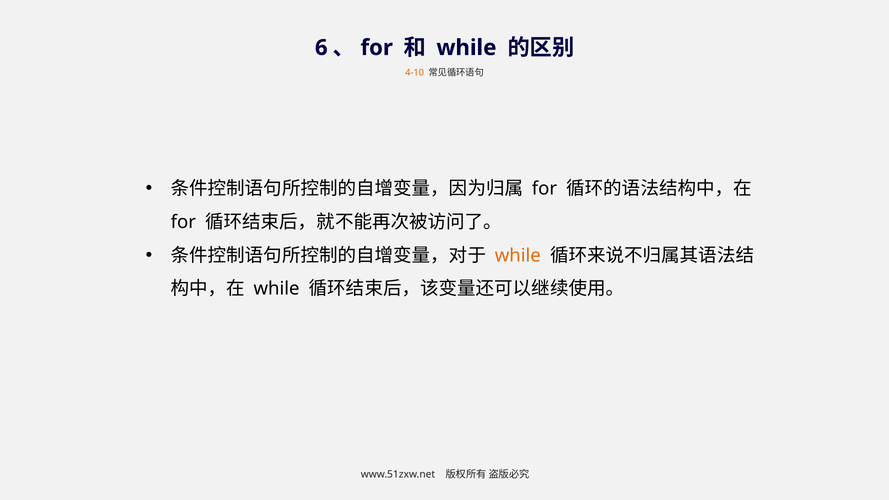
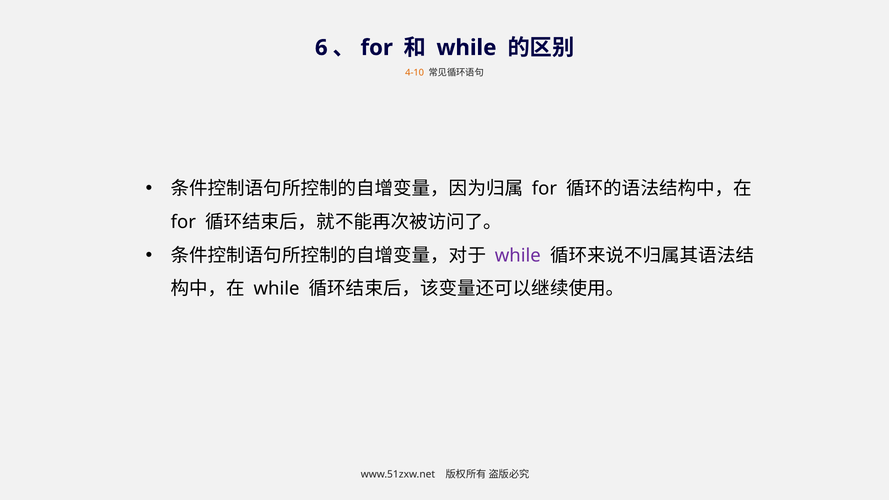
while colour: orange -> purple (518, 256)
